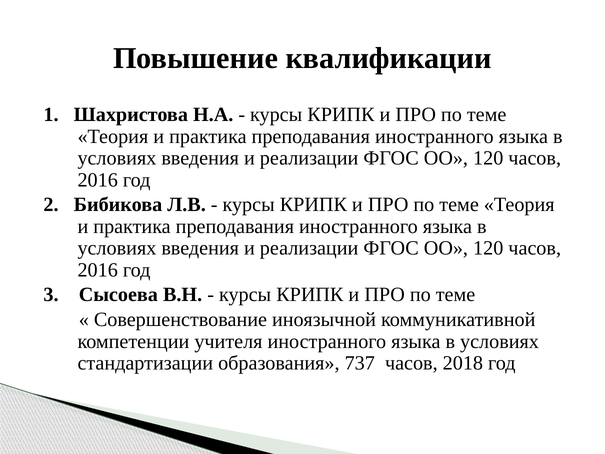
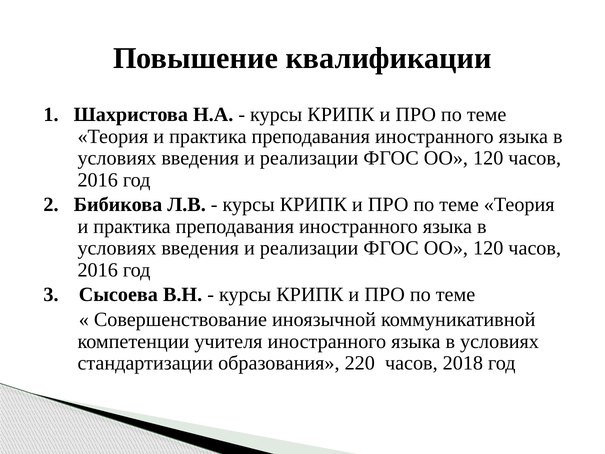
737: 737 -> 220 (360, 363)
